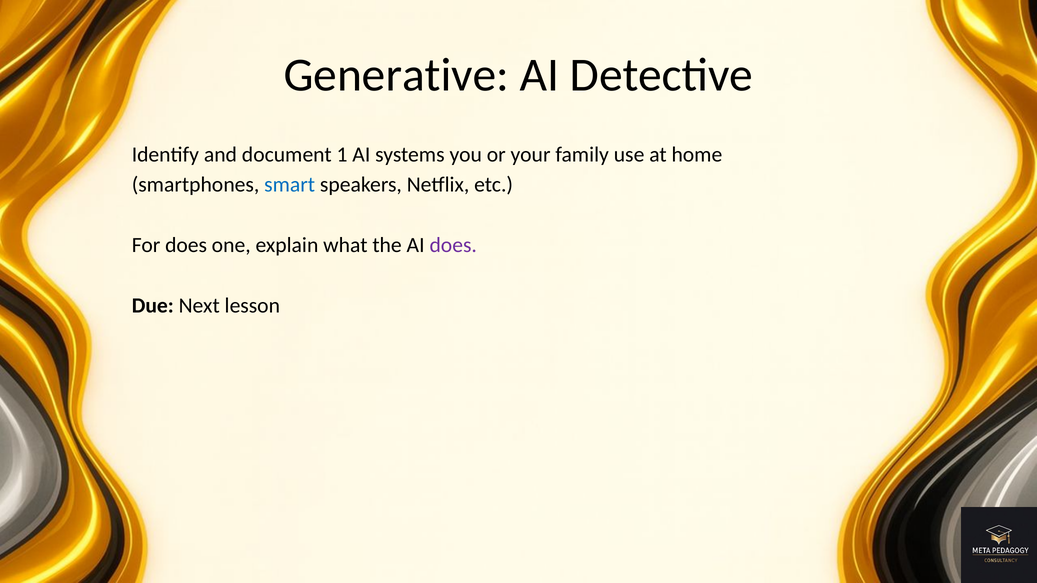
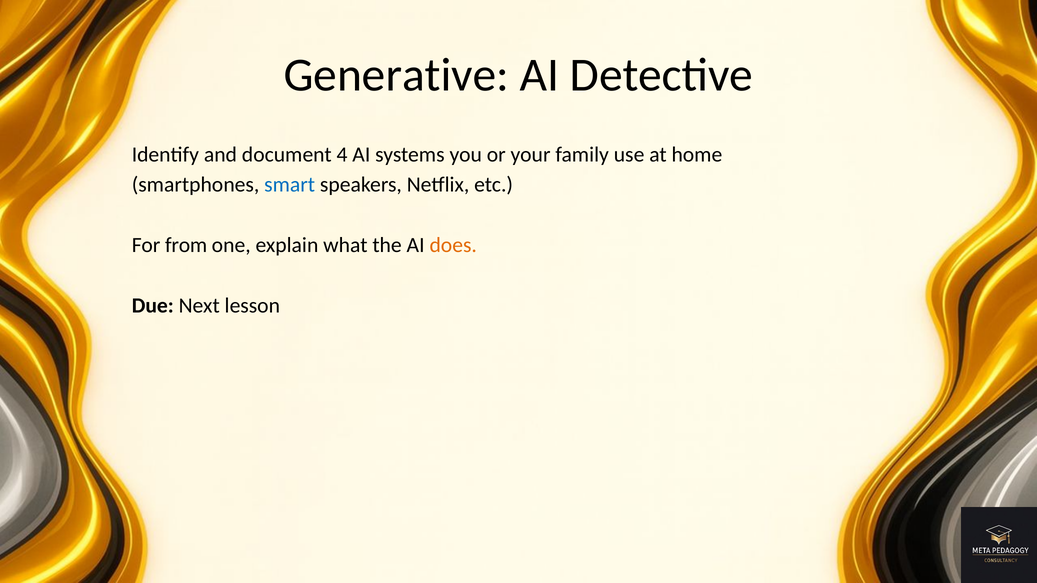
1: 1 -> 4 (342, 155)
For does: does -> from (186, 245)
does colour: purple -> orange (453, 245)
